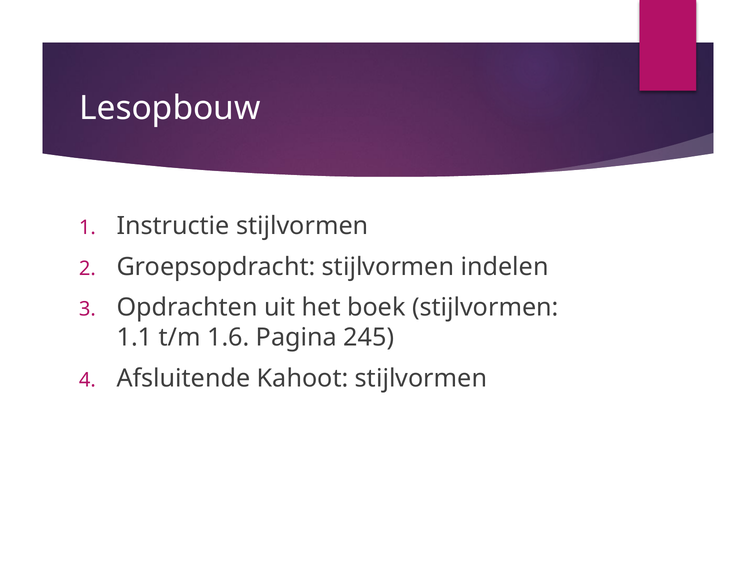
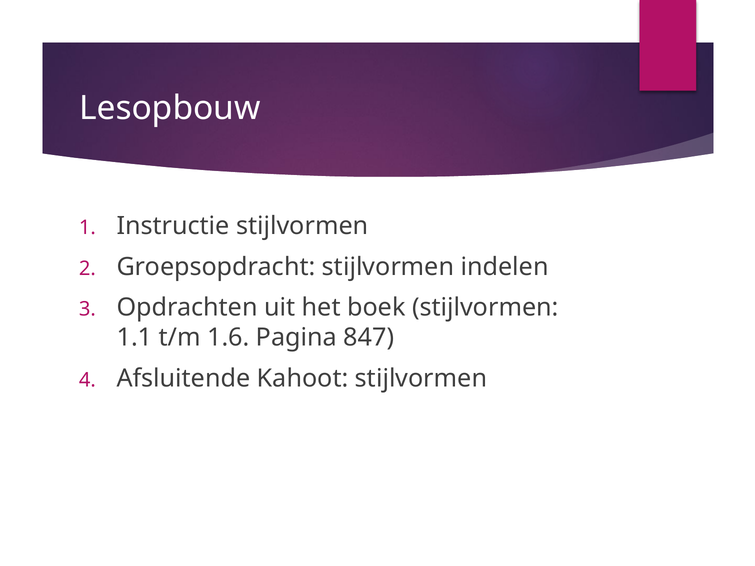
245: 245 -> 847 (369, 338)
